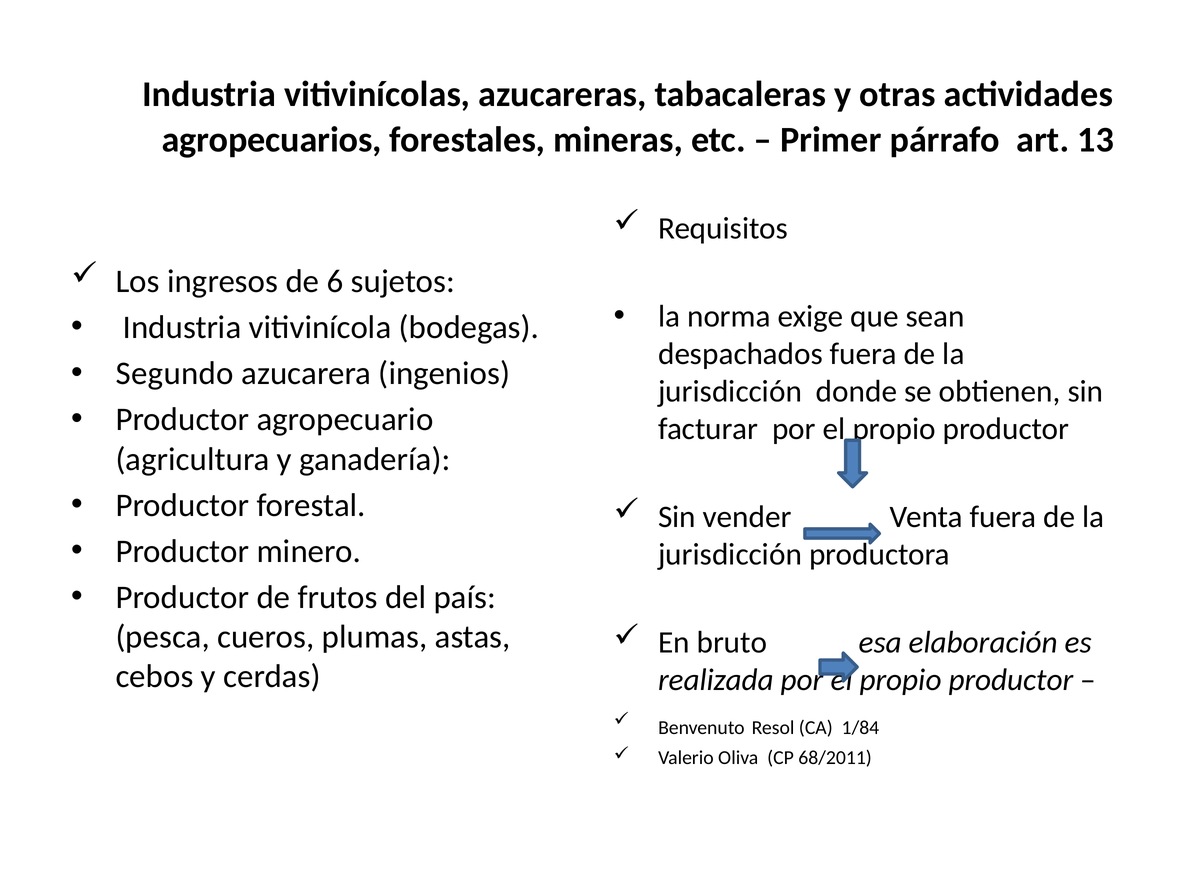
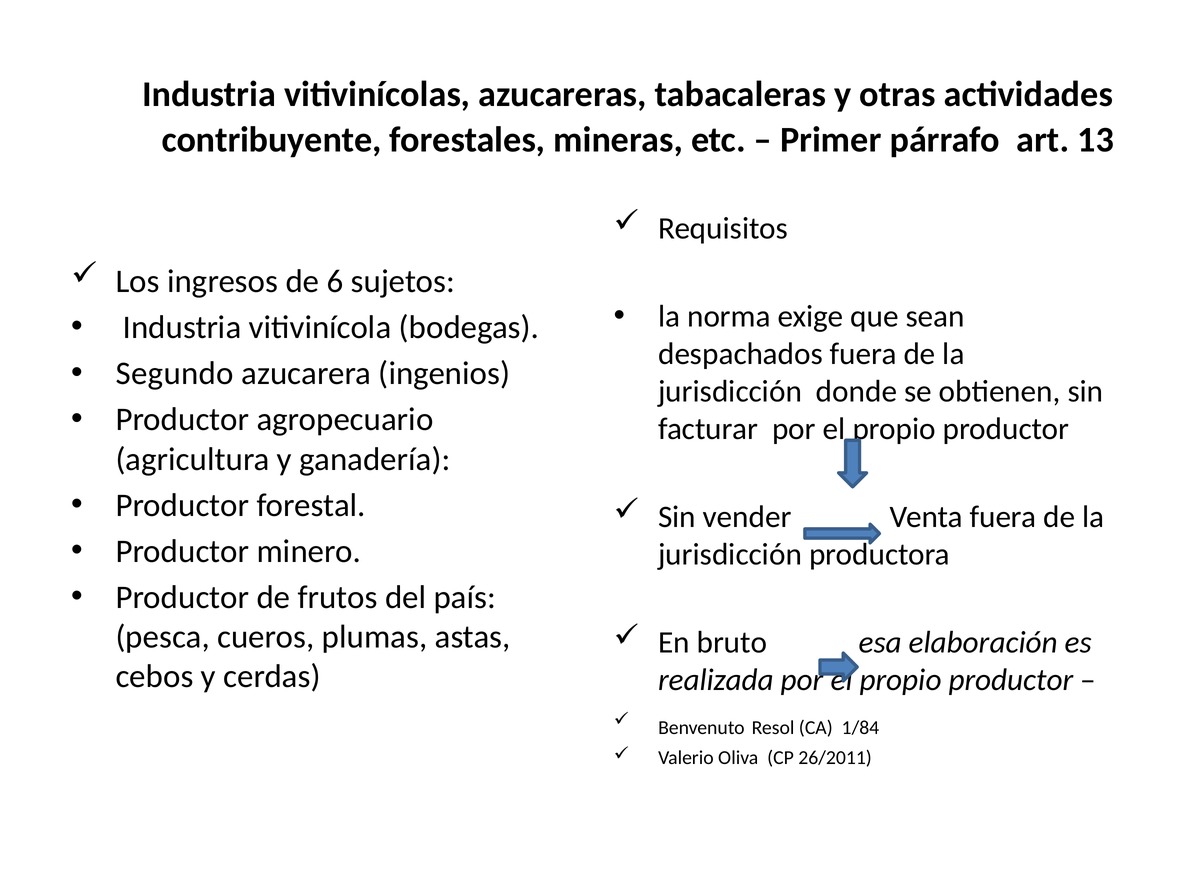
agropecuarios: agropecuarios -> contribuyente (272, 140)
68/2011: 68/2011 -> 26/2011 (835, 759)
